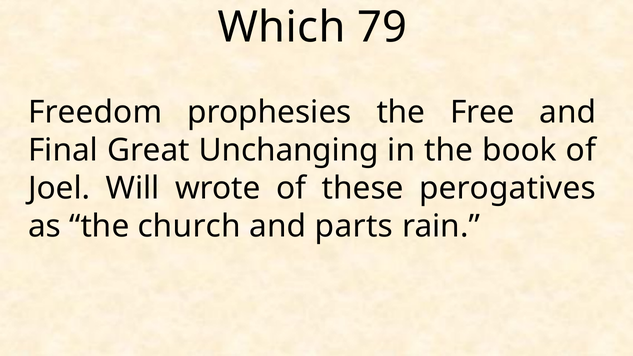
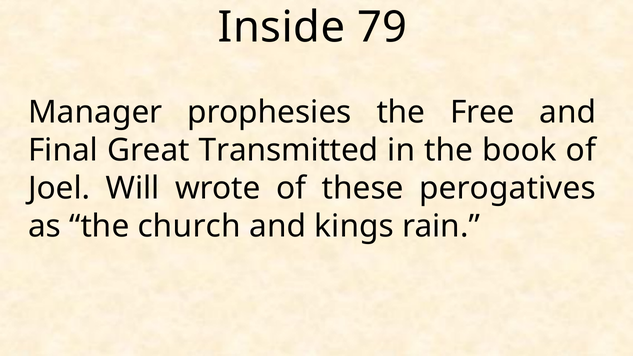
Which: Which -> Inside (282, 27)
Freedom: Freedom -> Manager (95, 112)
Unchanging: Unchanging -> Transmitted (289, 150)
parts: parts -> kings (354, 226)
